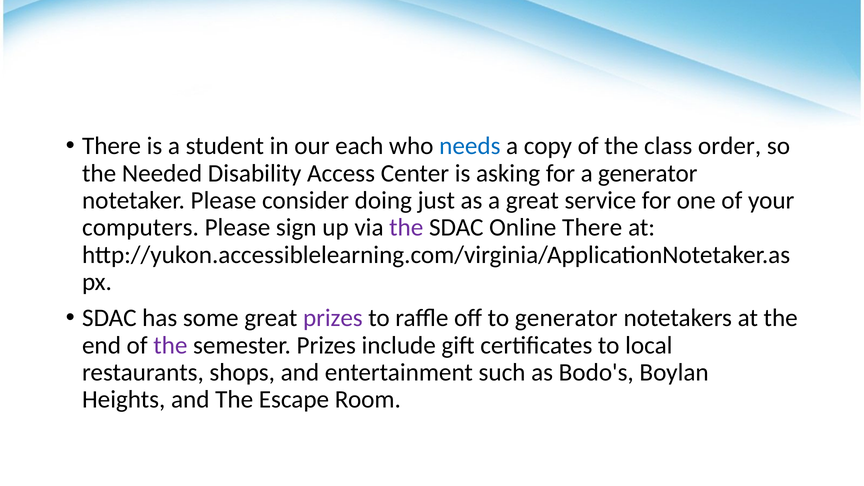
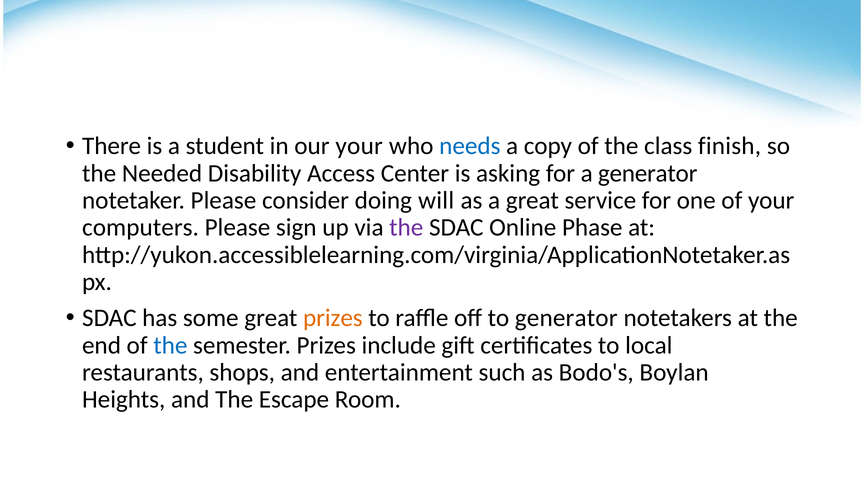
our each: each -> your (359, 146)
order: order -> finish (730, 146)
just: just -> will (436, 200)
Online There: There -> Phase (592, 228)
prizes colour: purple -> orange (333, 318)
the colour: purple -> blue (170, 345)
